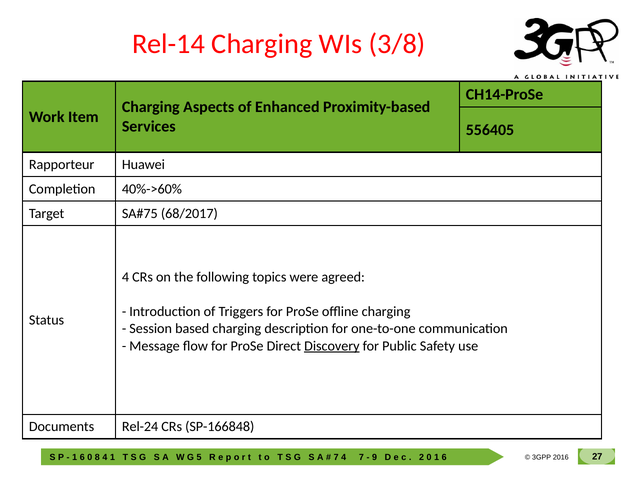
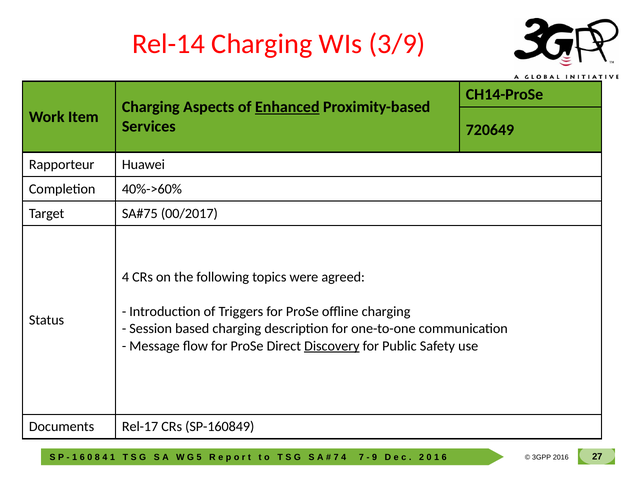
3/8: 3/8 -> 3/9 (397, 44)
Enhanced underline: none -> present (287, 107)
556405: 556405 -> 720649 (490, 130)
68/2017: 68/2017 -> 00/2017 (189, 214)
Rel-24: Rel-24 -> Rel-17 (140, 427)
SP-166848: SP-166848 -> SP-160849 (220, 427)
